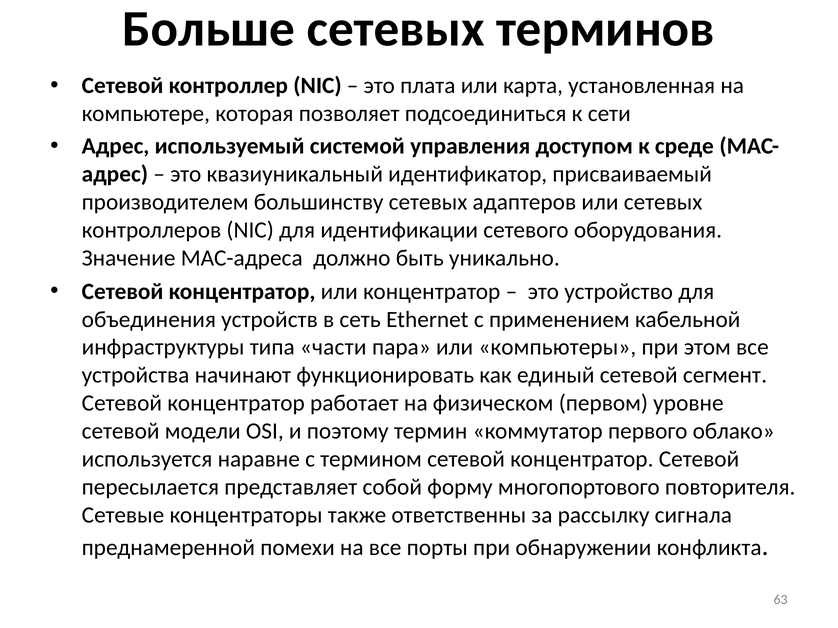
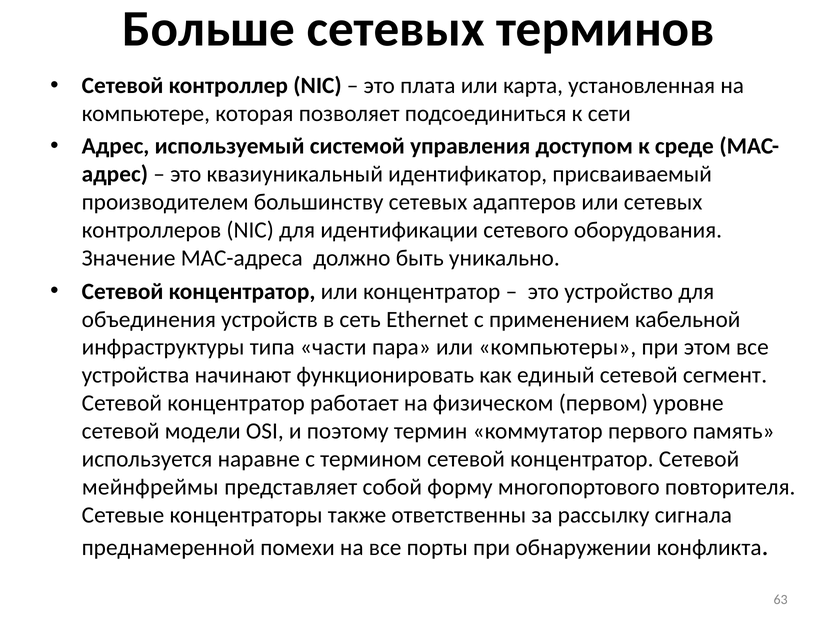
облако: облако -> память (734, 431)
пересылается: пересылается -> мейнфреймы (150, 487)
